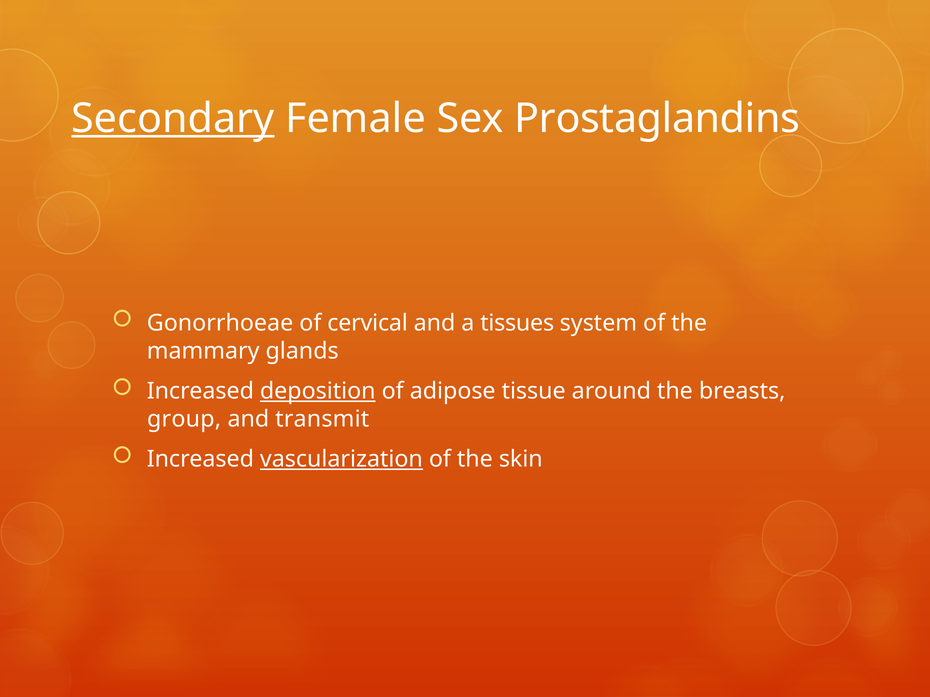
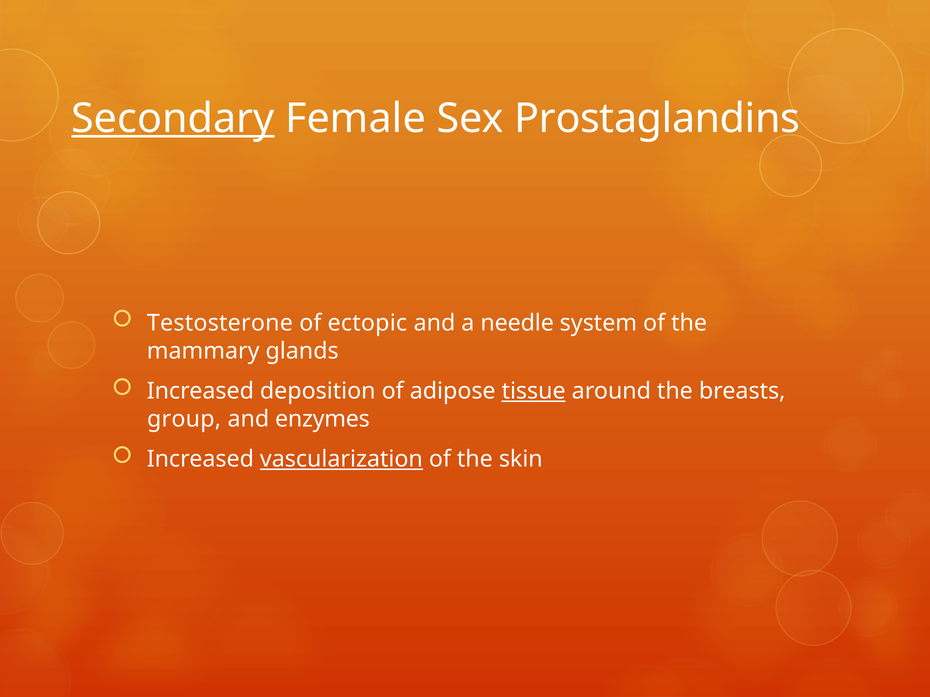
Gonorrhoeae: Gonorrhoeae -> Testosterone (220, 323)
cervical: cervical -> ectopic (367, 323)
tissues: tissues -> needle (517, 323)
deposition underline: present -> none (318, 391)
tissue underline: none -> present (534, 391)
transmit: transmit -> enzymes (322, 419)
